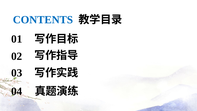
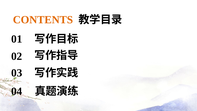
CONTENTS colour: blue -> orange (43, 20)
